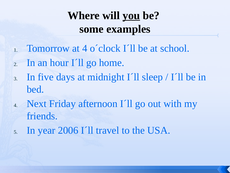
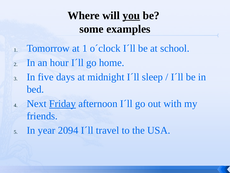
at 4: 4 -> 1 (85, 48)
Friday underline: none -> present (62, 103)
2006: 2006 -> 2094 (68, 130)
